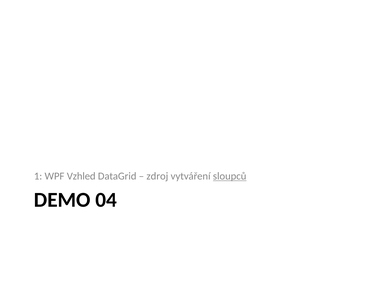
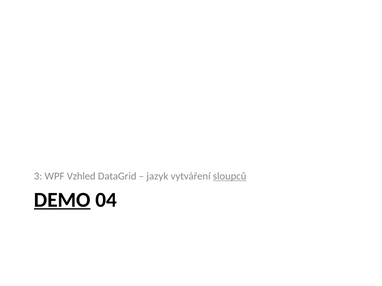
1: 1 -> 3 (38, 177)
zdroj: zdroj -> jazyk (157, 177)
DEMO underline: none -> present (62, 200)
